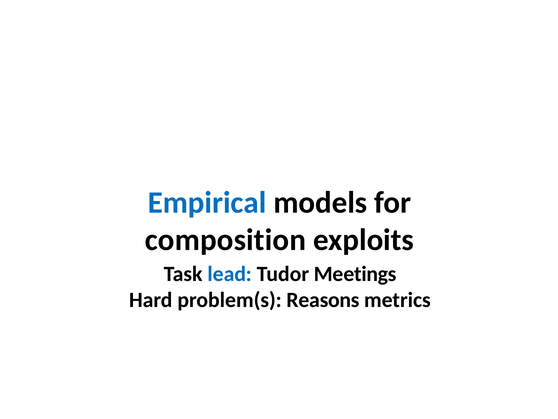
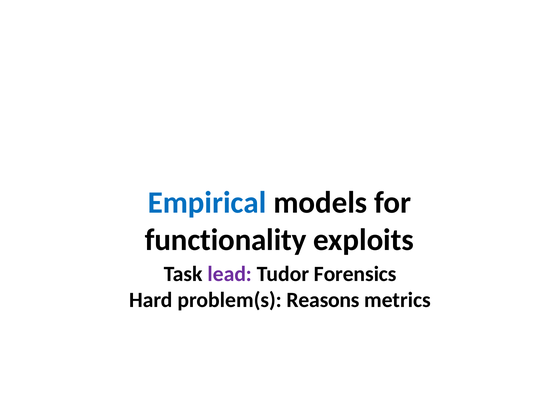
composition: composition -> functionality (226, 240)
lead colour: blue -> purple (230, 274)
Meetings: Meetings -> Forensics (355, 274)
